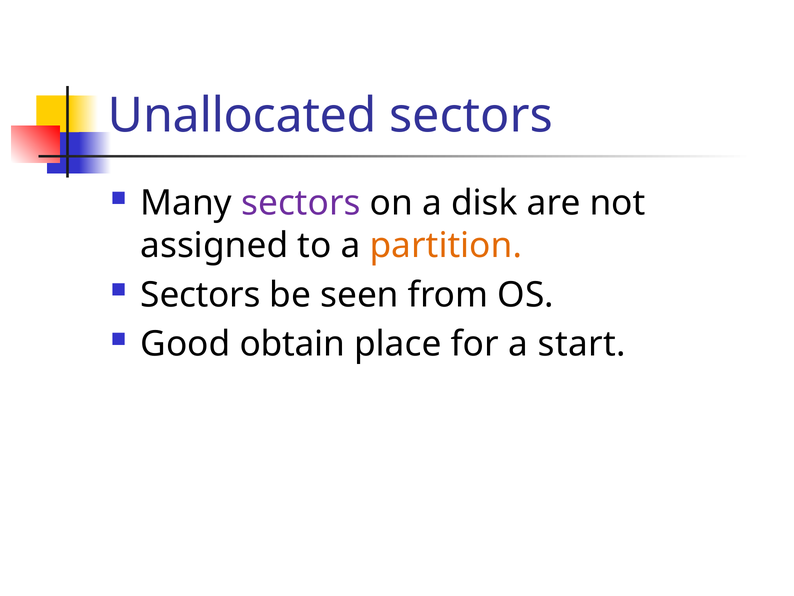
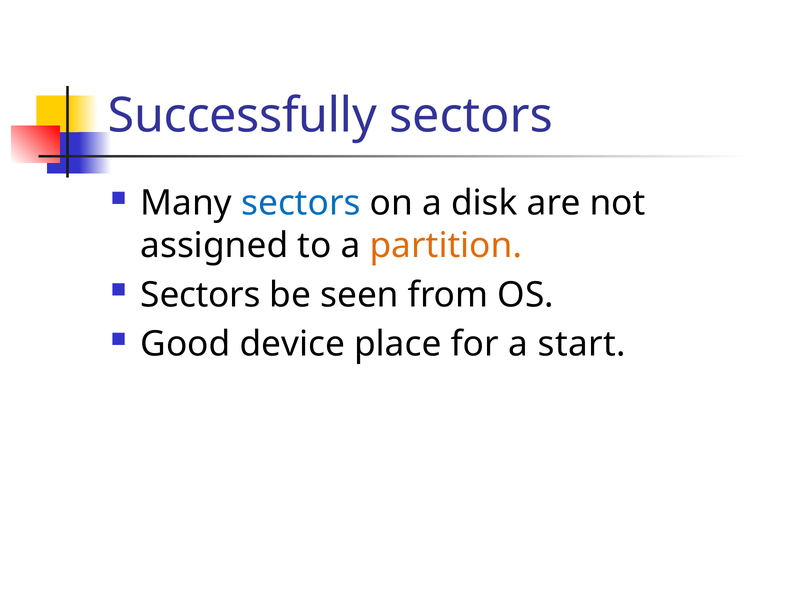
Unallocated: Unallocated -> Successfully (242, 116)
sectors colour: purple -> blue (301, 203)
obtain: obtain -> device (292, 344)
